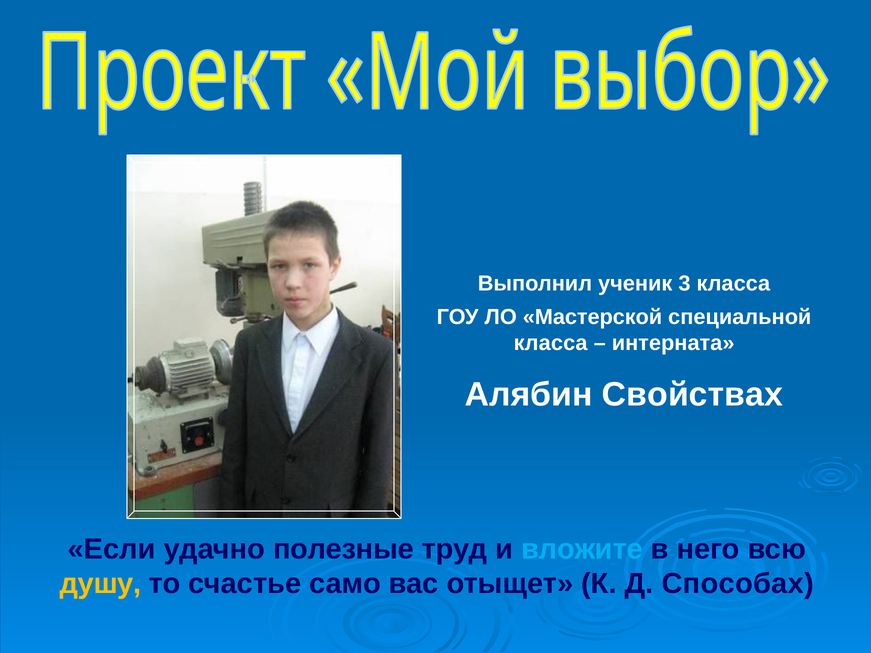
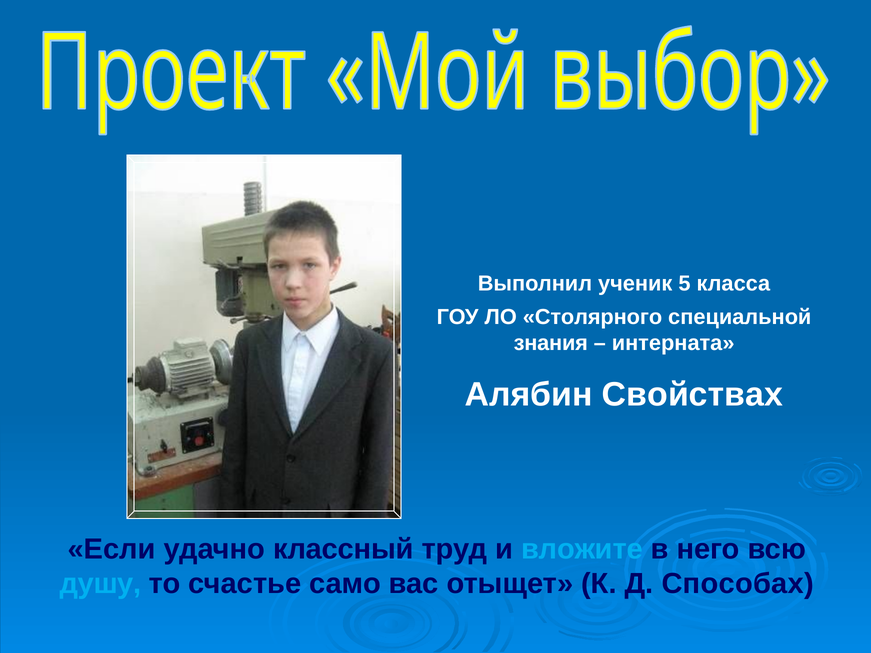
3: 3 -> 5 (684, 284)
Мастерской: Мастерской -> Столярного (592, 317)
класса: класса -> знания (551, 343)
полезные: полезные -> классный (343, 549)
душу colour: yellow -> light blue (100, 584)
